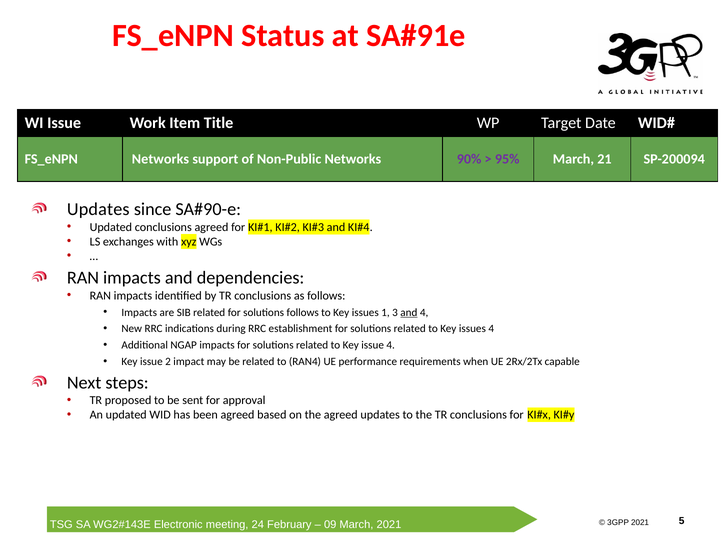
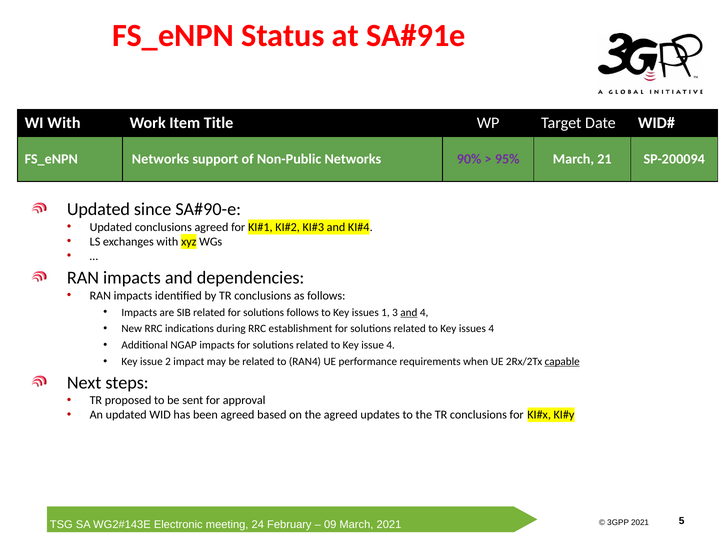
WI Issue: Issue -> With (64, 123)
Updates: Updates -> Updated (98, 209)
capable underline: none -> present (562, 362)
